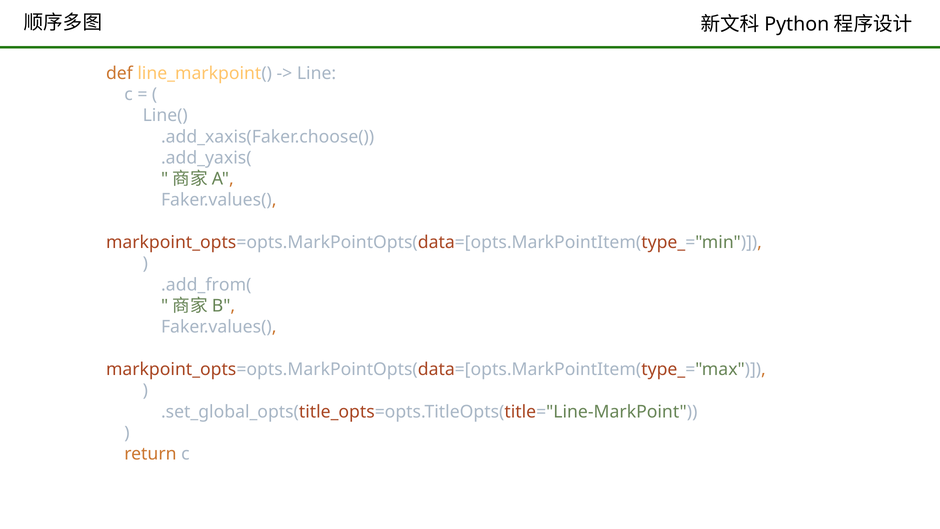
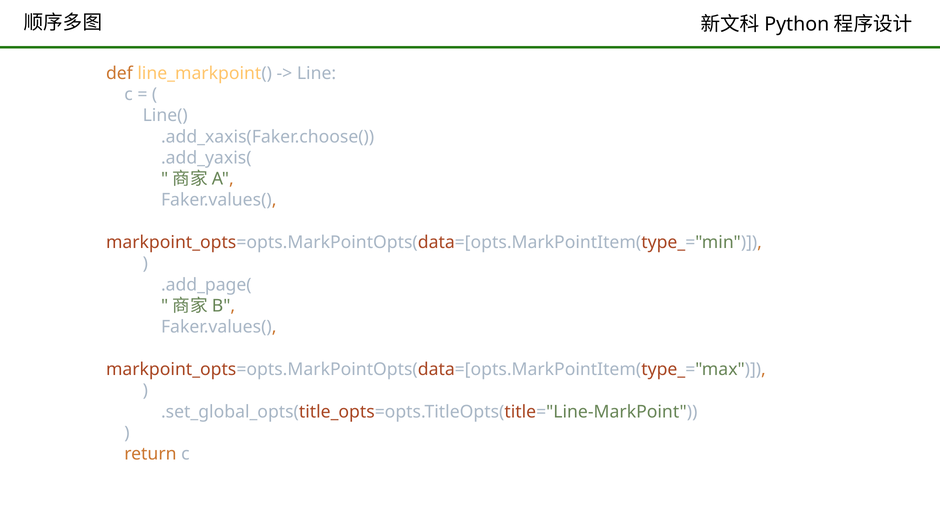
.add_from(: .add_from( -> .add_page( (206, 285)
